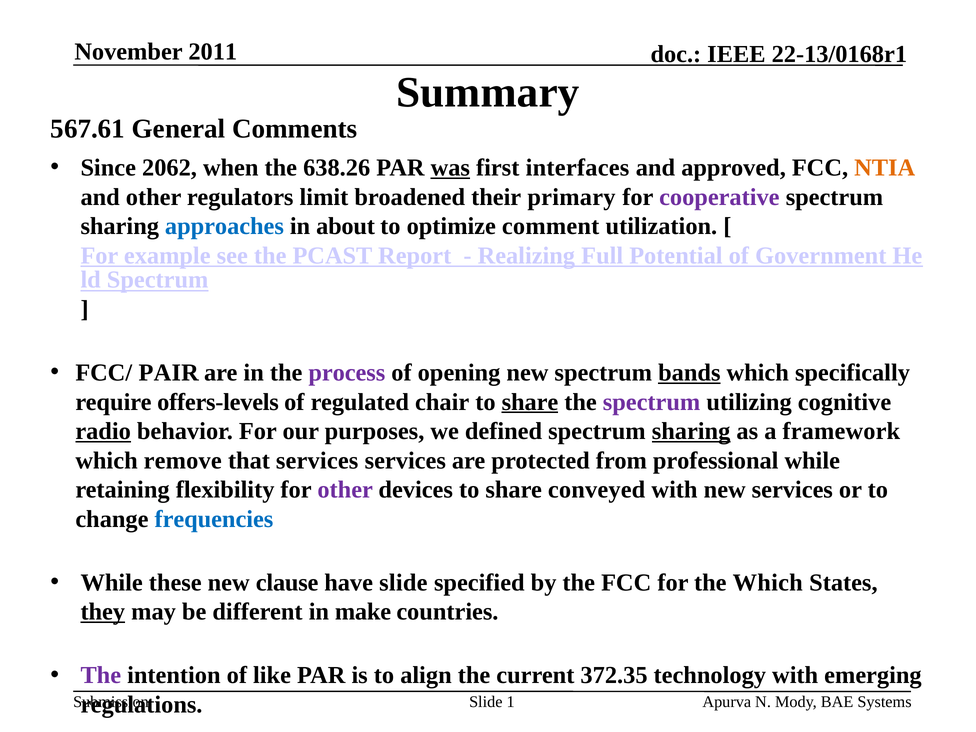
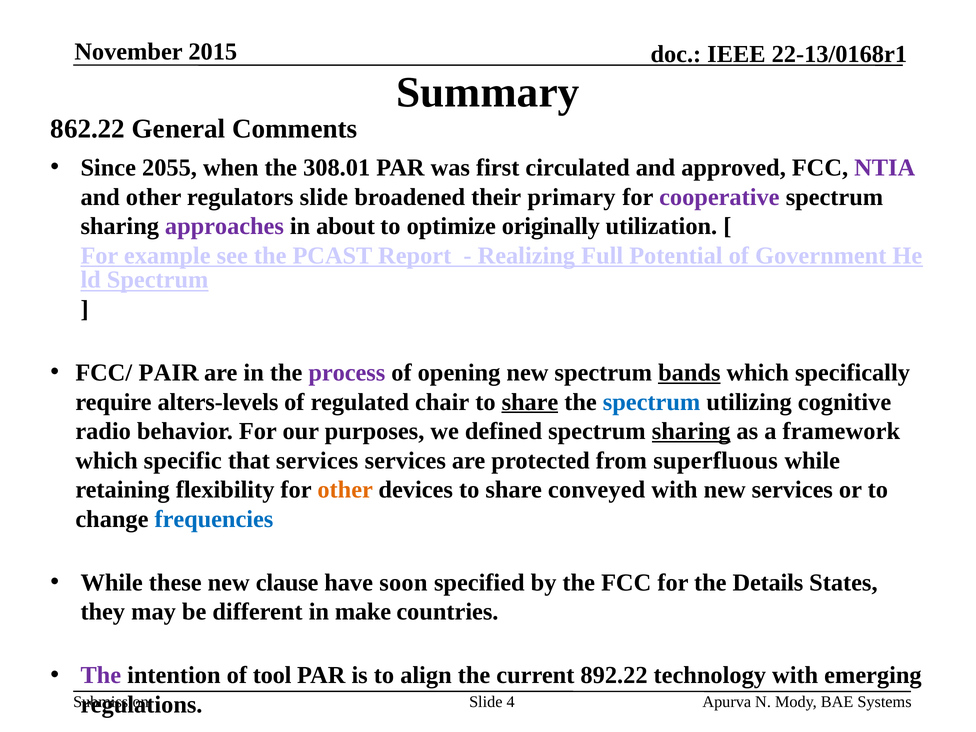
2011: 2011 -> 2015 (213, 52)
567.61: 567.61 -> 862.22 (88, 129)
2062: 2062 -> 2055 (169, 168)
638.26: 638.26 -> 308.01 (337, 168)
was underline: present -> none (450, 168)
interfaces: interfaces -> circulated (578, 168)
NTIA colour: orange -> purple (885, 168)
regulators limit: limit -> slide (324, 197)
approaches colour: blue -> purple (224, 226)
comment: comment -> originally (551, 226)
offers-levels: offers-levels -> alters-levels (218, 402)
spectrum colour: purple -> blue (652, 402)
radio underline: present -> none (103, 431)
remove: remove -> specific (183, 461)
professional: professional -> superfluous (716, 461)
other colour: purple -> orange (345, 490)
have slide: slide -> soon (403, 583)
the Which: Which -> Details (768, 583)
they underline: present -> none (103, 612)
like: like -> tool (272, 675)
372.35: 372.35 -> 892.22 (614, 675)
1: 1 -> 4 (511, 702)
